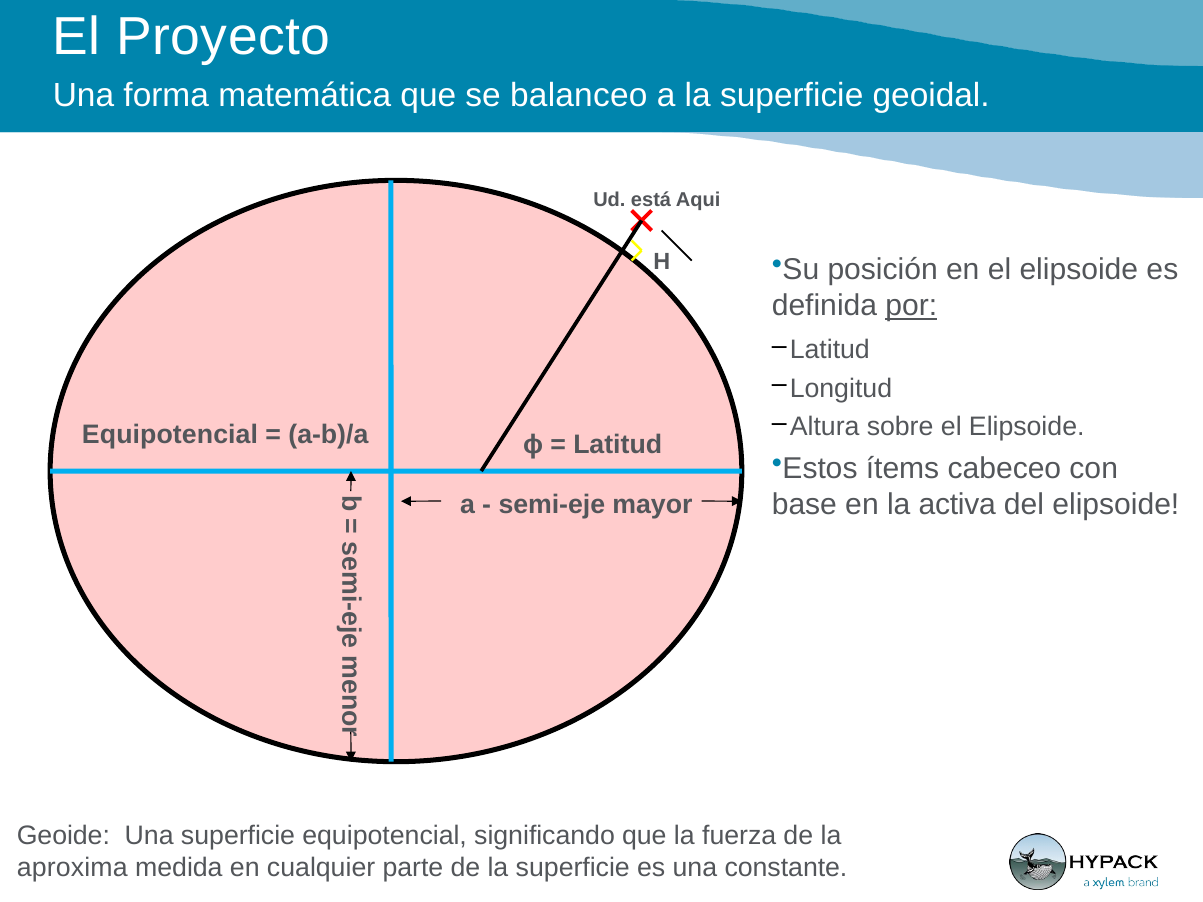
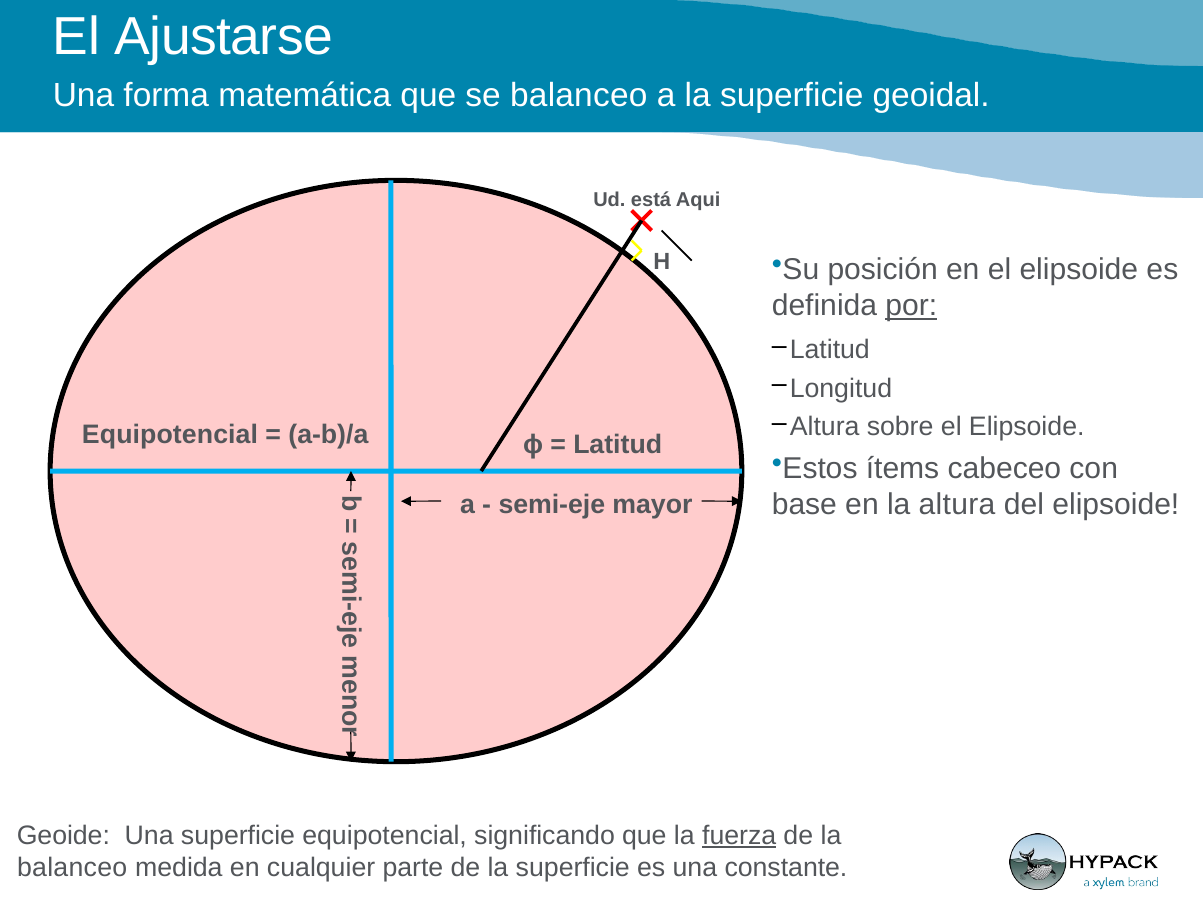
Proyecto: Proyecto -> Ajustarse (224, 37)
la activa: activa -> altura (957, 504)
fuerza underline: none -> present (739, 836)
aproxima: aproxima -> balanceo (72, 868)
